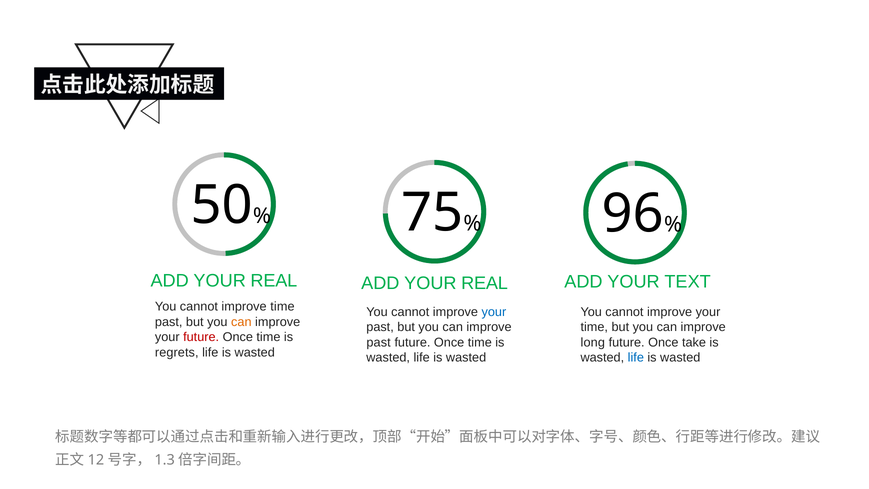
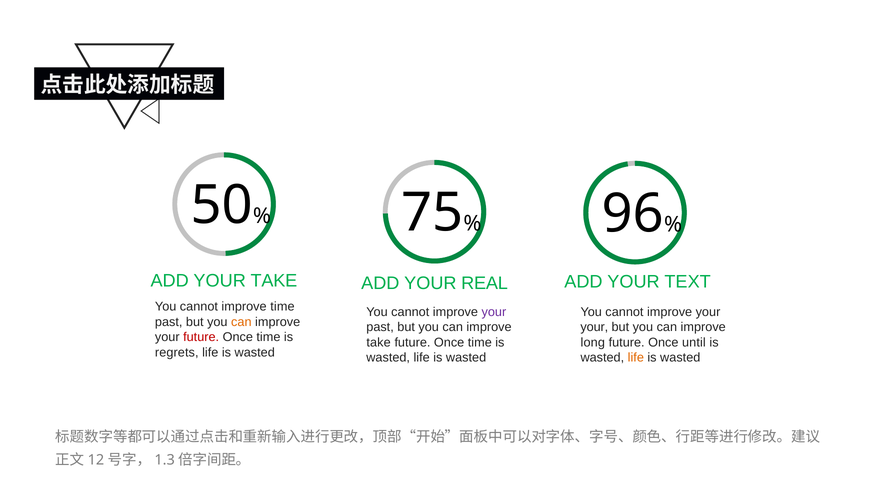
REAL: REAL -> TAKE (274, 281)
your colour: blue -> purple (494, 312)
time: time -> your (594, 327)
past: past -> take (379, 342)
take: take -> until (694, 342)
life colour: blue -> orange (636, 357)
